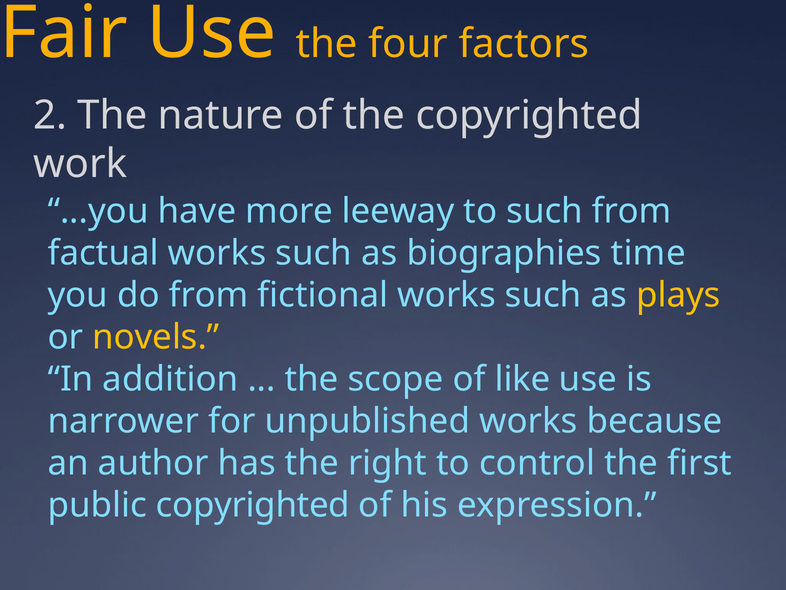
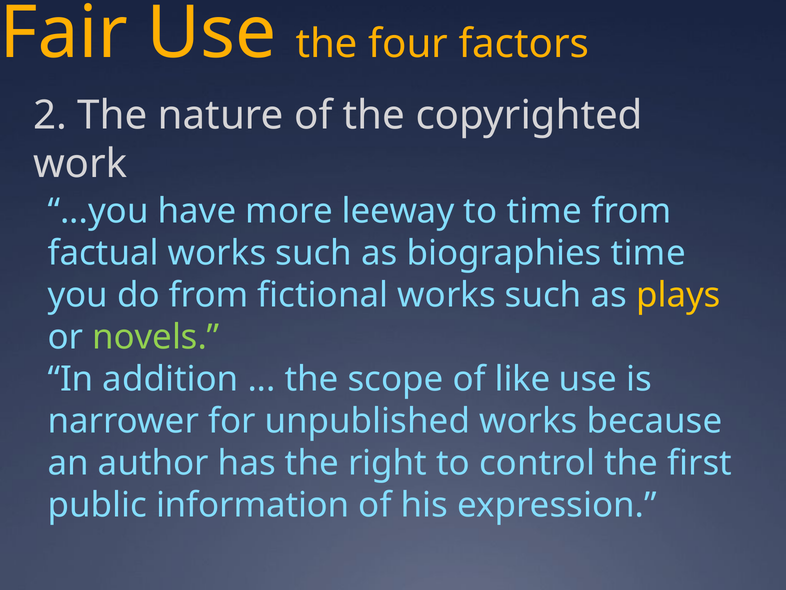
to such: such -> time (544, 211)
novels colour: yellow -> light green (156, 337)
public copyrighted: copyrighted -> information (253, 505)
